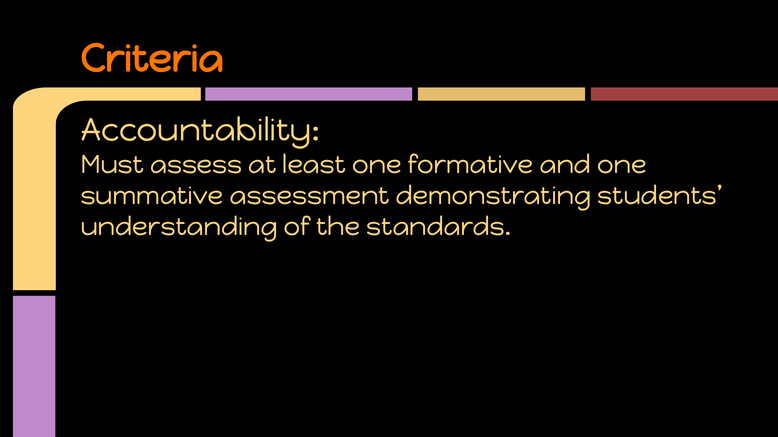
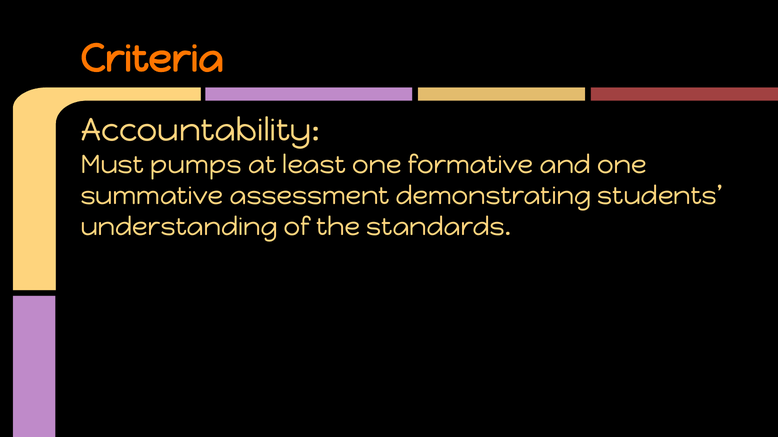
assess: assess -> pumps (196, 165)
